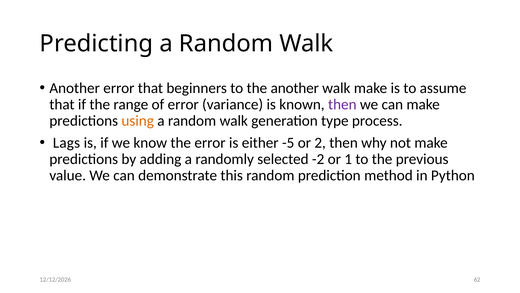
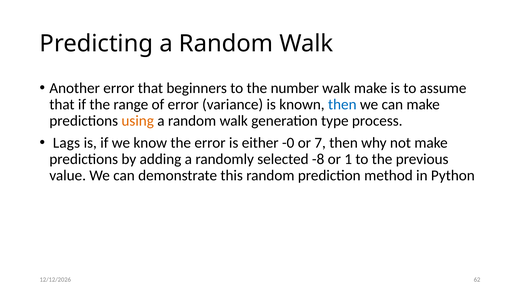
the another: another -> number (295, 88)
then colour: purple -> blue (342, 104)
-5: -5 -> -0 (288, 142)
2: 2 -> 7 (320, 142)
-2: -2 -> -8 (318, 159)
